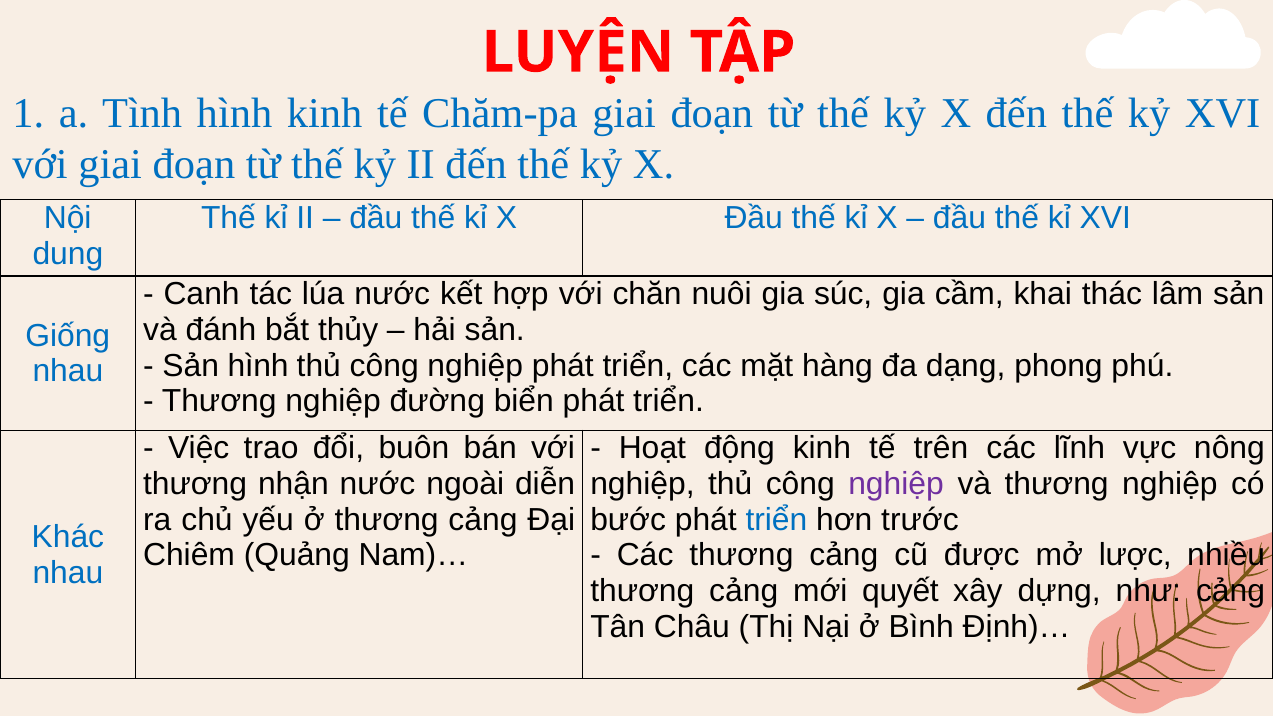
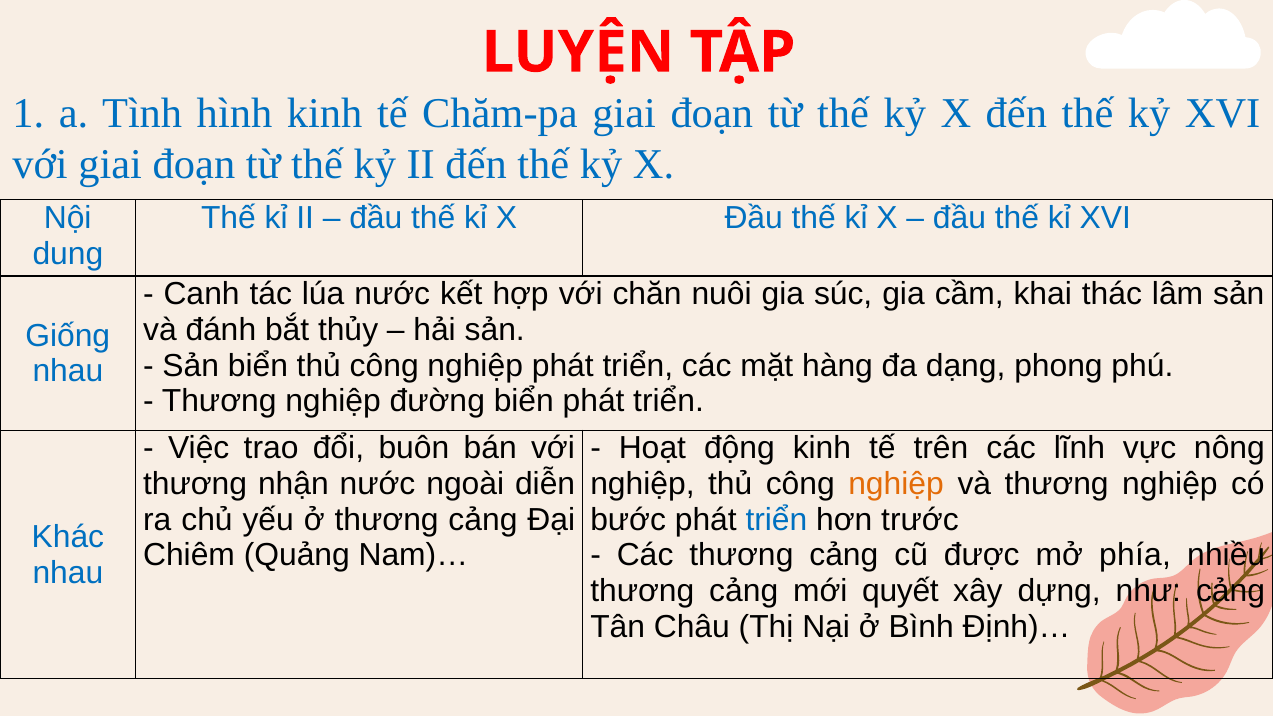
Sản hình: hình -> biển (258, 366)
nghiệp colour: purple -> orange (896, 484)
lược: lược -> phía (1135, 555)
